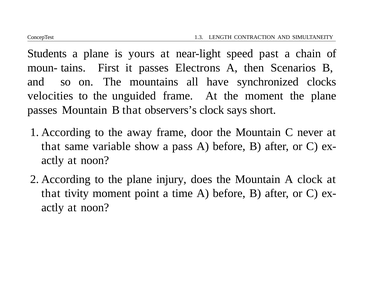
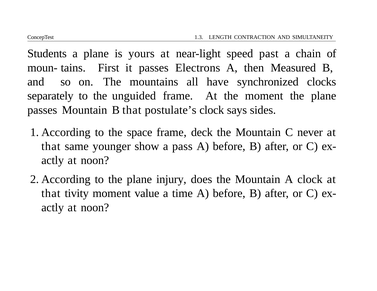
Scenarios: Scenarios -> Measured (293, 68)
velocities: velocities -> separately (50, 96)
observers’s: observers’s -> postulate’s (171, 110)
short: short -> sides (263, 110)
away: away -> space (140, 132)
door: door -> deck (202, 132)
variable: variable -> younger (112, 146)
point: point -> value (147, 194)
